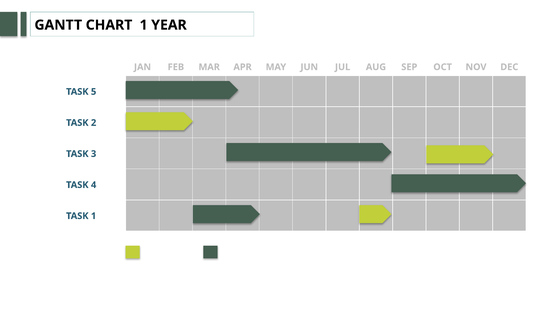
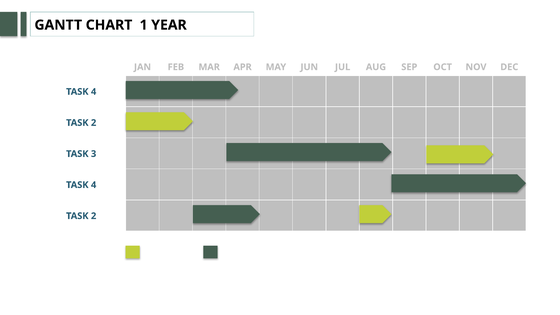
5: 5 -> 4 (94, 92)
1: 1 -> 2 (94, 216)
